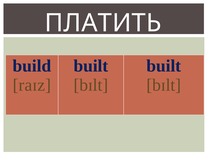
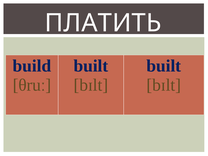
raɪz: raɪz -> θruː (32, 85)
